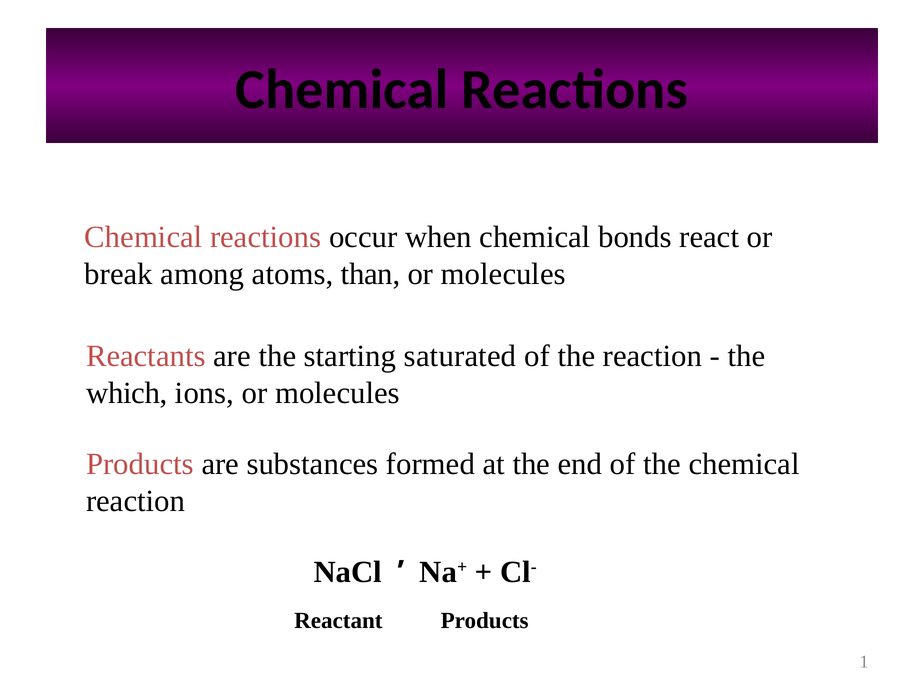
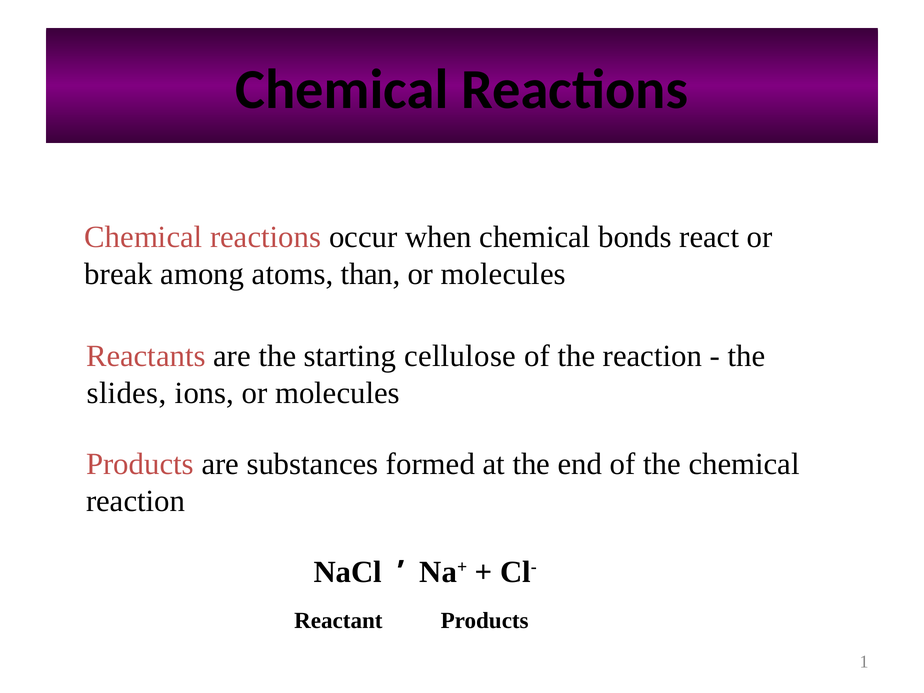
saturated: saturated -> cellulose (460, 356)
which: which -> slides (127, 393)
